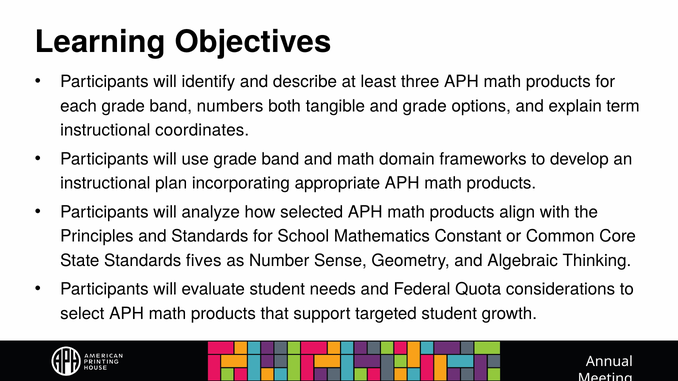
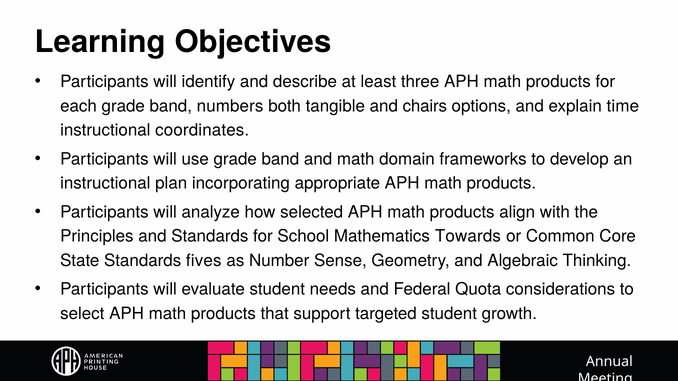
and grade: grade -> chairs (425, 106)
term: term -> time (623, 106)
Constant: Constant -> Towards (468, 237)
